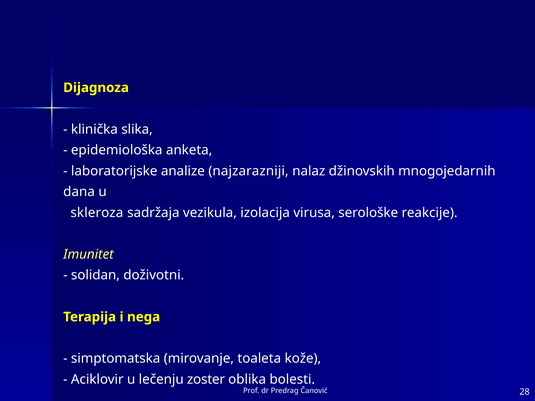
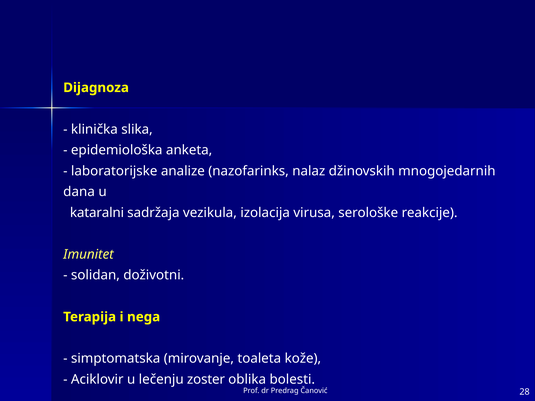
najzarazniji: najzarazniji -> nazofarinks (249, 171)
skleroza: skleroza -> kataralni (97, 213)
